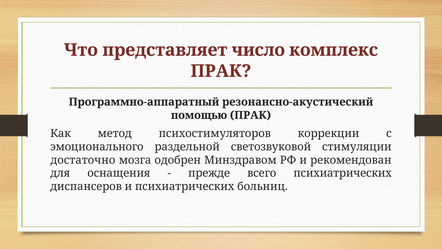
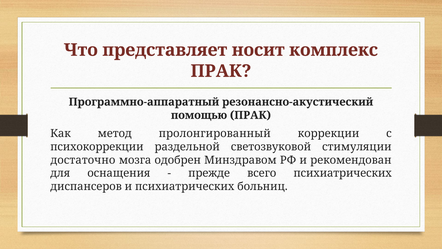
число: число -> носит (258, 50)
психостимуляторов: психостимуляторов -> пролонгированный (215, 133)
эмоционального: эмоционального -> психокоррекции (97, 147)
